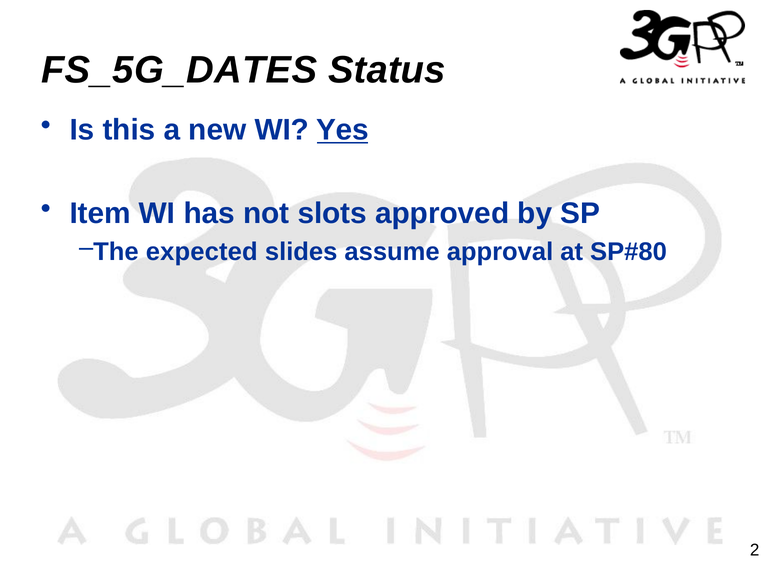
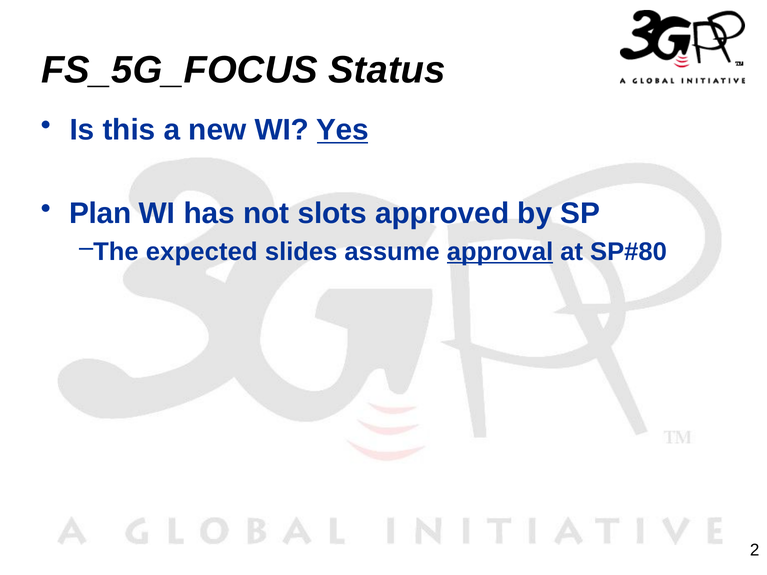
FS_5G_DATES: FS_5G_DATES -> FS_5G_FOCUS (179, 70)
Item: Item -> Plan (100, 214)
approval underline: none -> present (500, 252)
